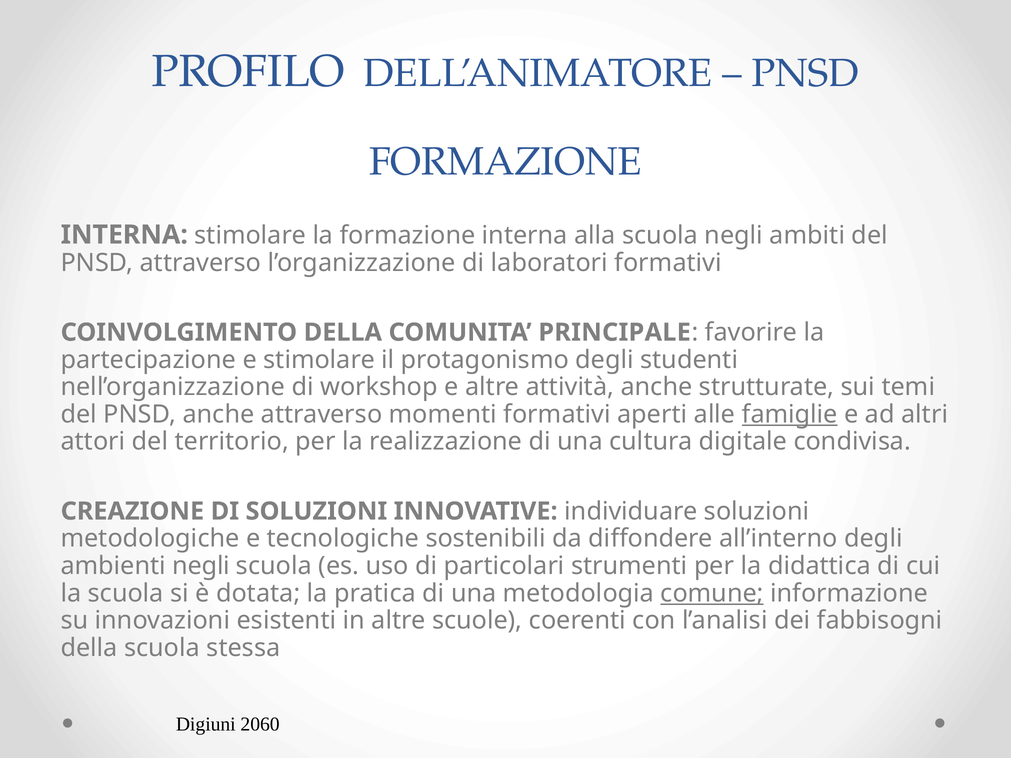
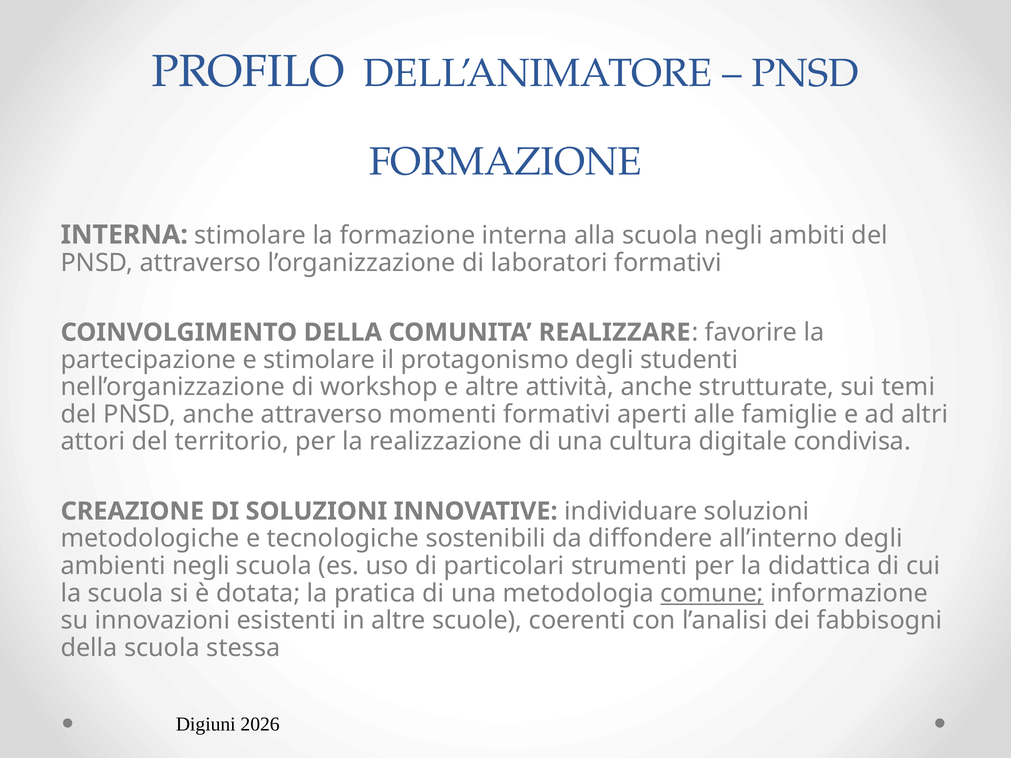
PRINCIPALE: PRINCIPALE -> REALIZZARE (615, 332)
famiglie underline: present -> none (790, 414)
2060: 2060 -> 2026 (260, 724)
